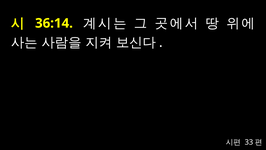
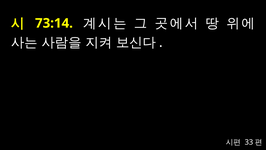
36:14: 36:14 -> 73:14 (54, 23)
